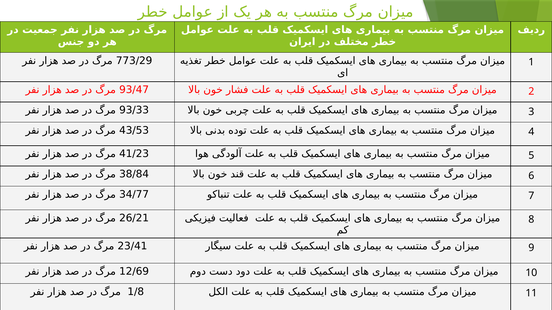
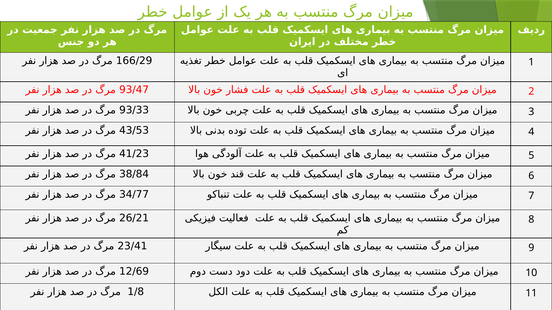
773/29: 773/29 -> 166/29 (134, 61)
